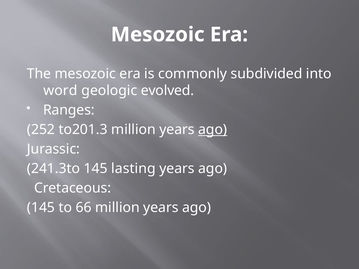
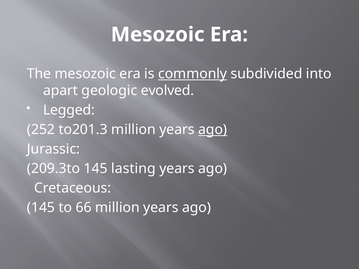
commonly underline: none -> present (193, 74)
word: word -> apart (60, 91)
Ranges: Ranges -> Legged (69, 110)
241.3to: 241.3to -> 209.3to (53, 169)
